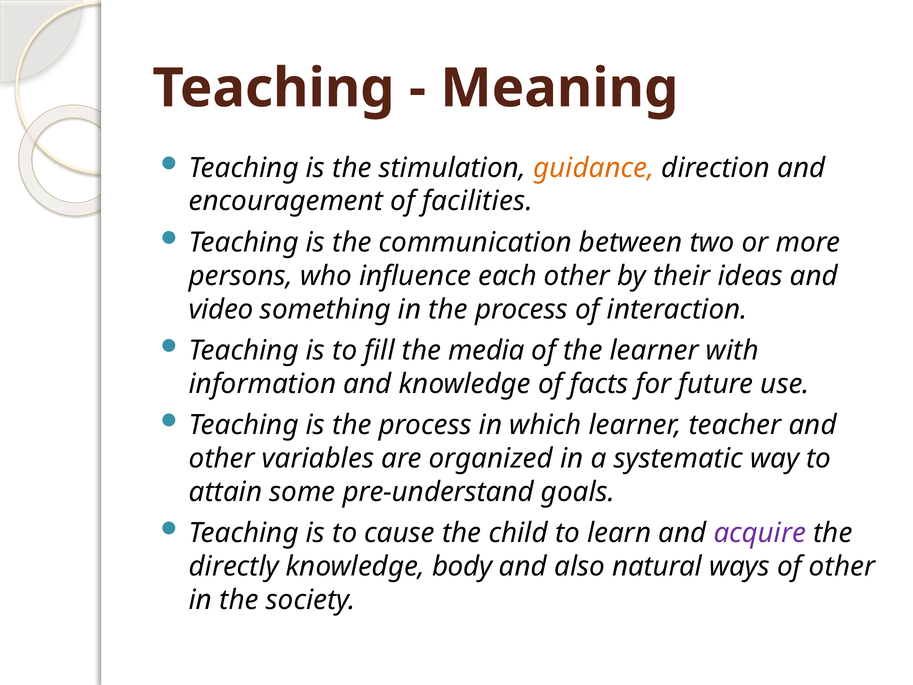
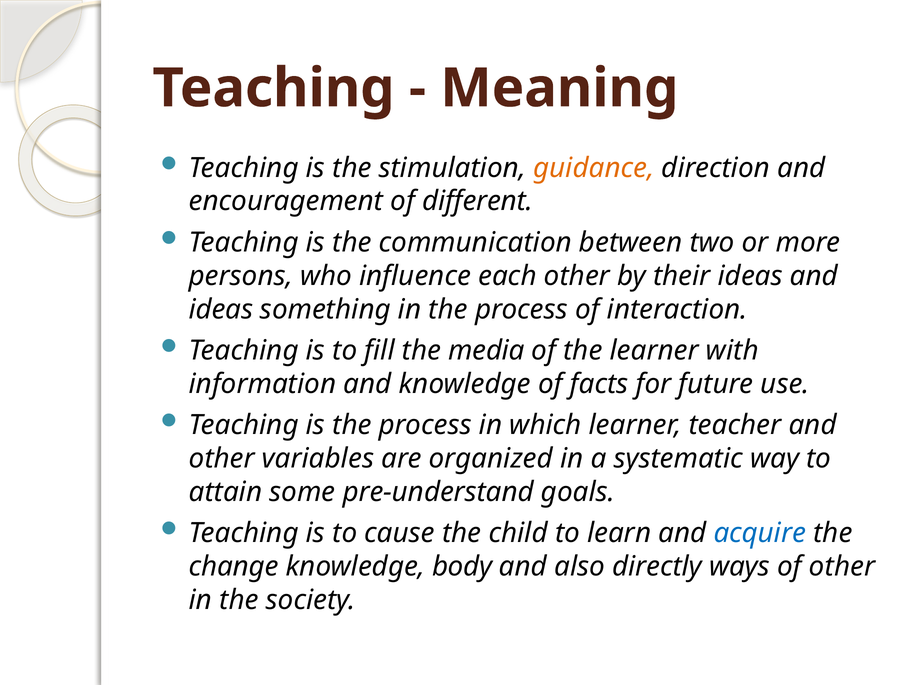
facilities: facilities -> different (478, 201)
video: video -> ideas (221, 309)
acquire colour: purple -> blue (760, 533)
directly: directly -> change (234, 566)
natural: natural -> directly (657, 566)
